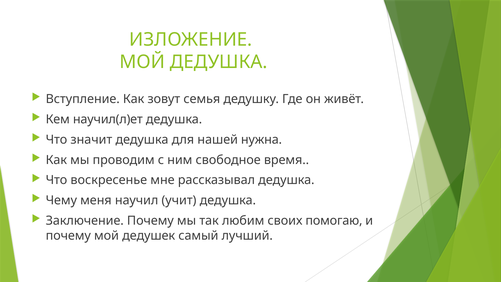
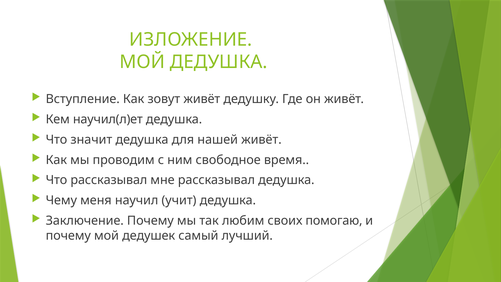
зовут семья: семья -> живёт (202, 99)
нашей нужна: нужна -> живёт (261, 140)
Что воскресенье: воскресенье -> рассказывал (109, 180)
